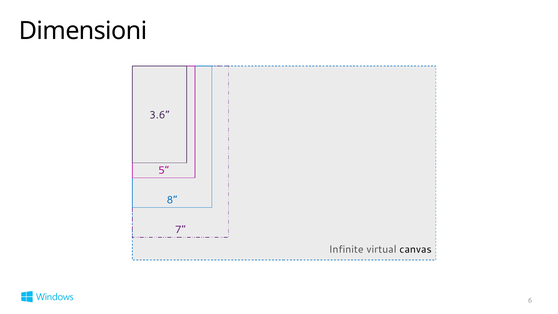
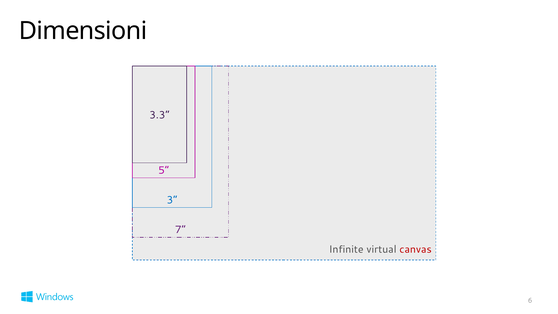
3.6: 3.6 -> 3.3 (159, 115)
8: 8 -> 3 (172, 200)
canvas colour: black -> red (416, 249)
